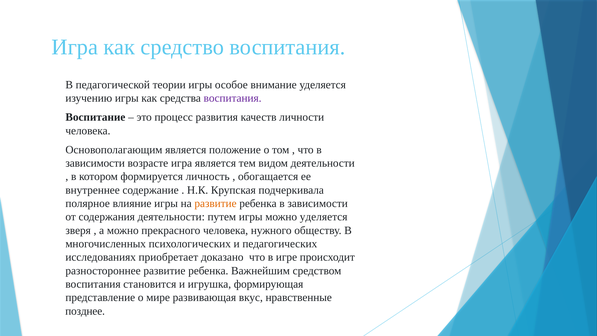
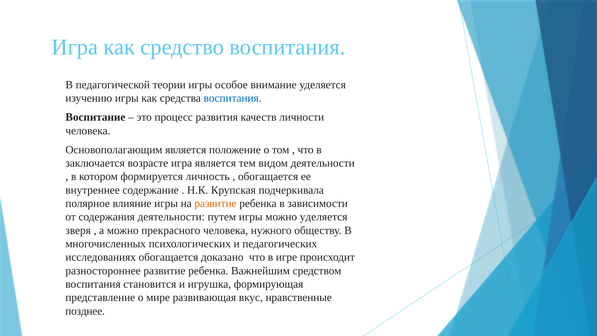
воспитания colour: purple -> blue (233, 98)
зависимости: зависимости -> заключается (95, 163)
исследованиях приобретает: приобретает -> обогащается (168, 257)
